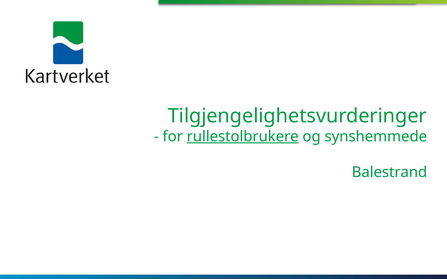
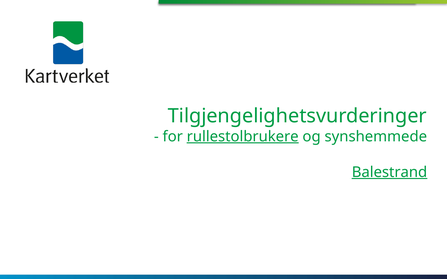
Balestrand underline: none -> present (390, 172)
